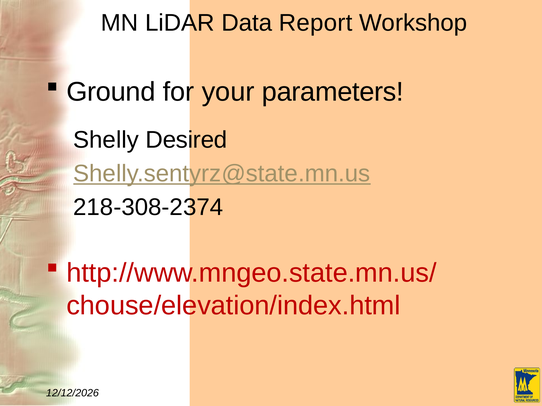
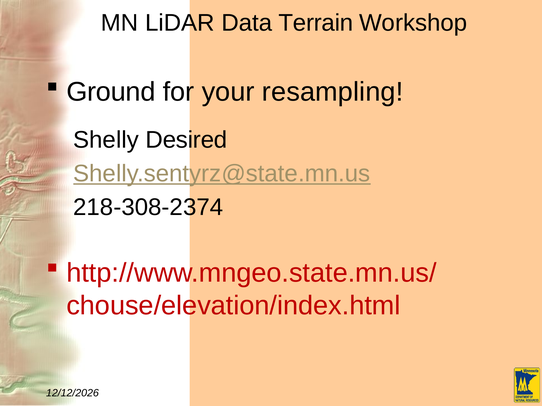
Report: Report -> Terrain (316, 23)
parameters: parameters -> resampling (333, 92)
